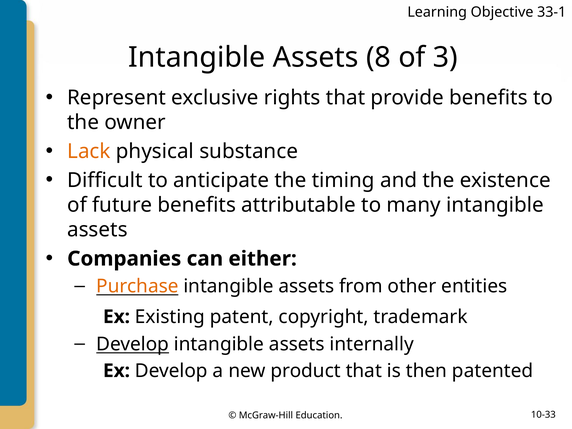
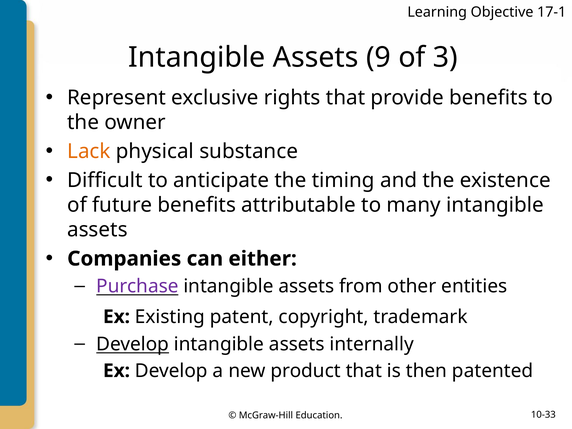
33-1: 33-1 -> 17-1 (552, 12)
8: 8 -> 9 (379, 57)
Purchase colour: orange -> purple (137, 286)
